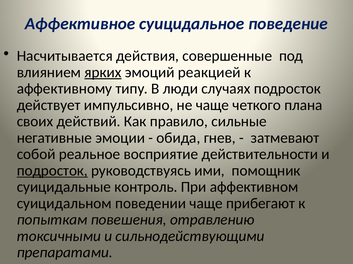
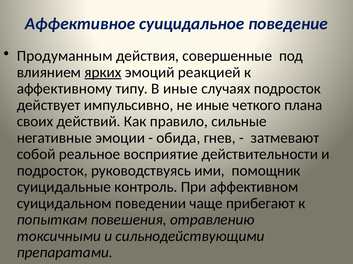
Насчитывается: Насчитывается -> Продуманным (65, 56)
В люди: люди -> иные (180, 89)
не чаще: чаще -> иные (212, 105)
подросток underline: present -> none (52, 171)
